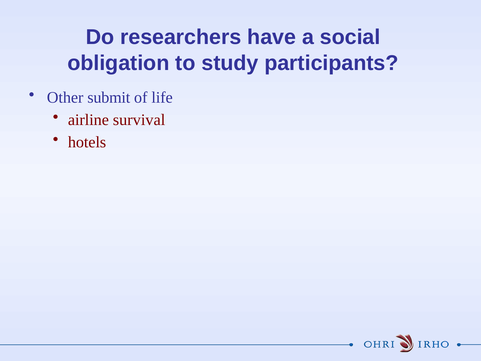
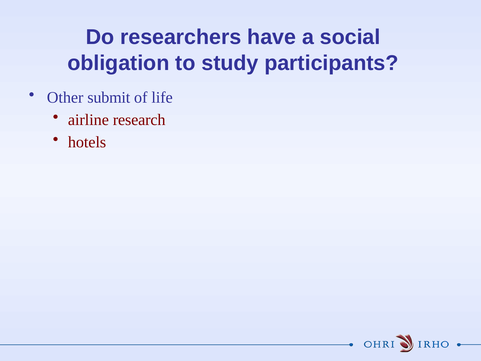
survival: survival -> research (139, 120)
